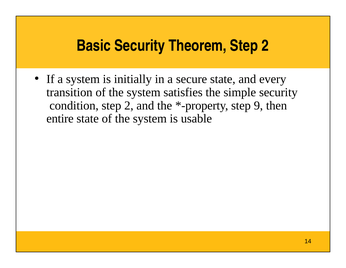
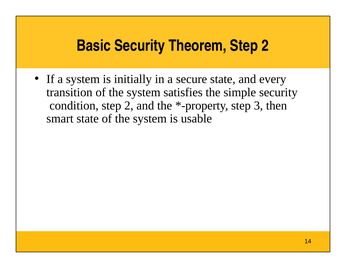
9: 9 -> 3 (258, 105)
entire: entire -> smart (60, 118)
